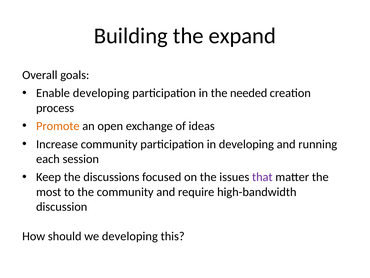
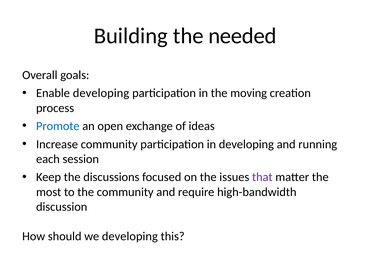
expand: expand -> needed (242, 36)
needed: needed -> moving (249, 93)
Promote colour: orange -> blue (58, 126)
